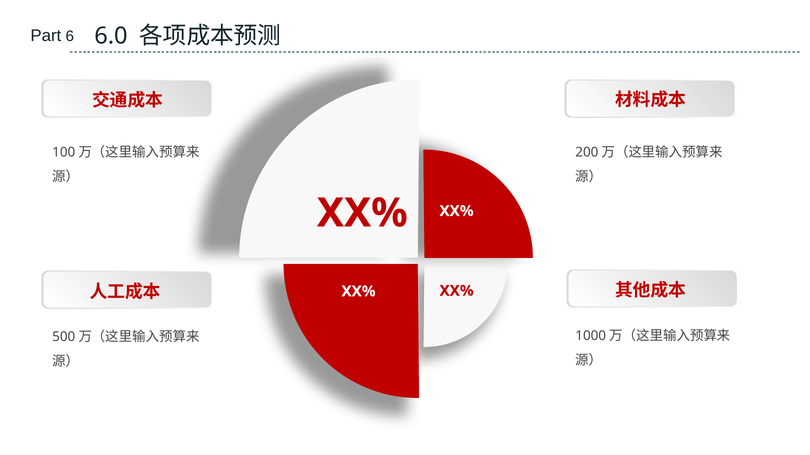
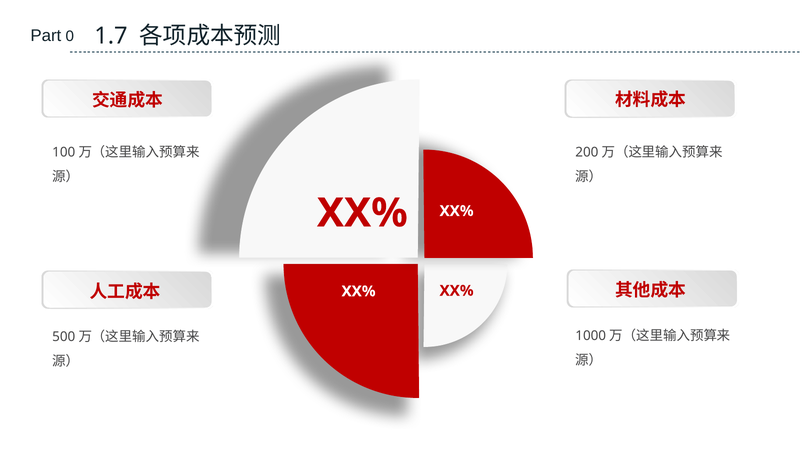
6: 6 -> 0 (70, 36)
6.0: 6.0 -> 1.7 (111, 36)
